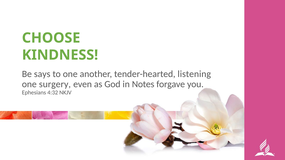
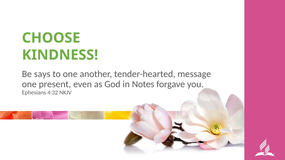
listening: listening -> message (194, 74)
surgery: surgery -> present (55, 84)
